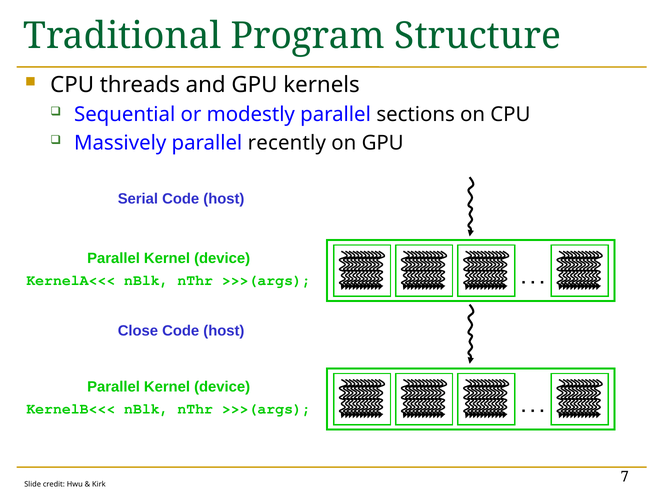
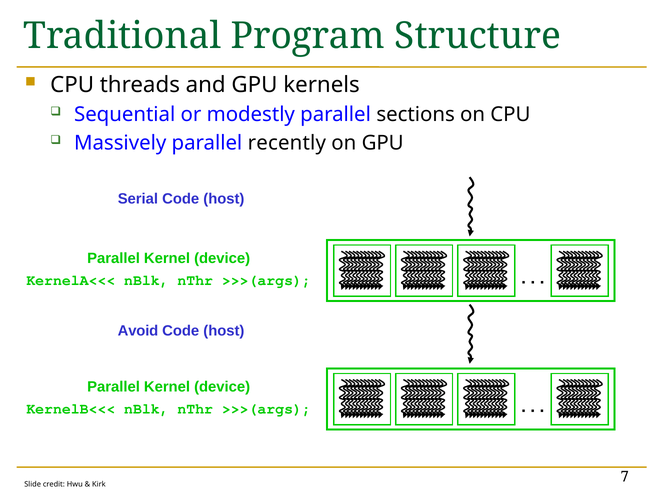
Close: Close -> Avoid (138, 331)
